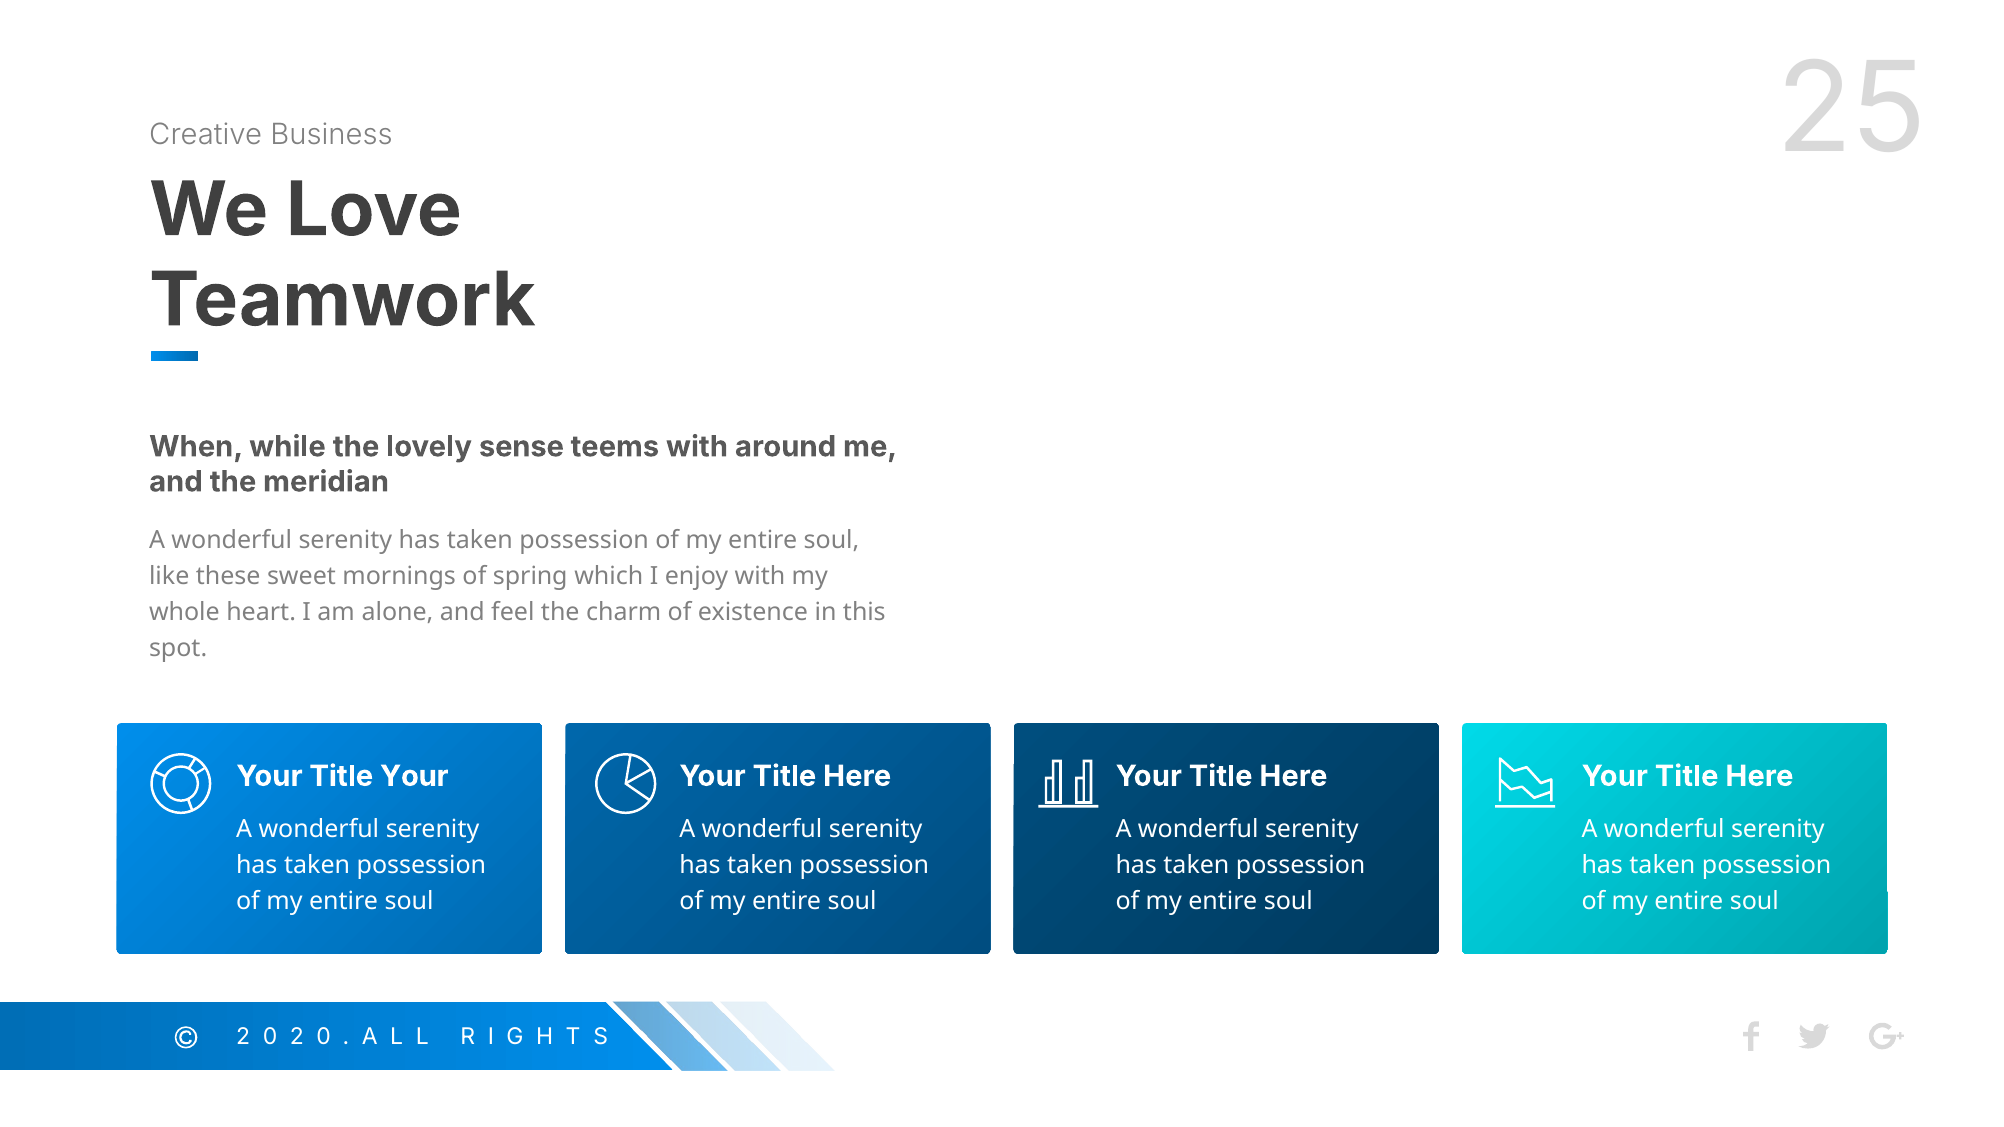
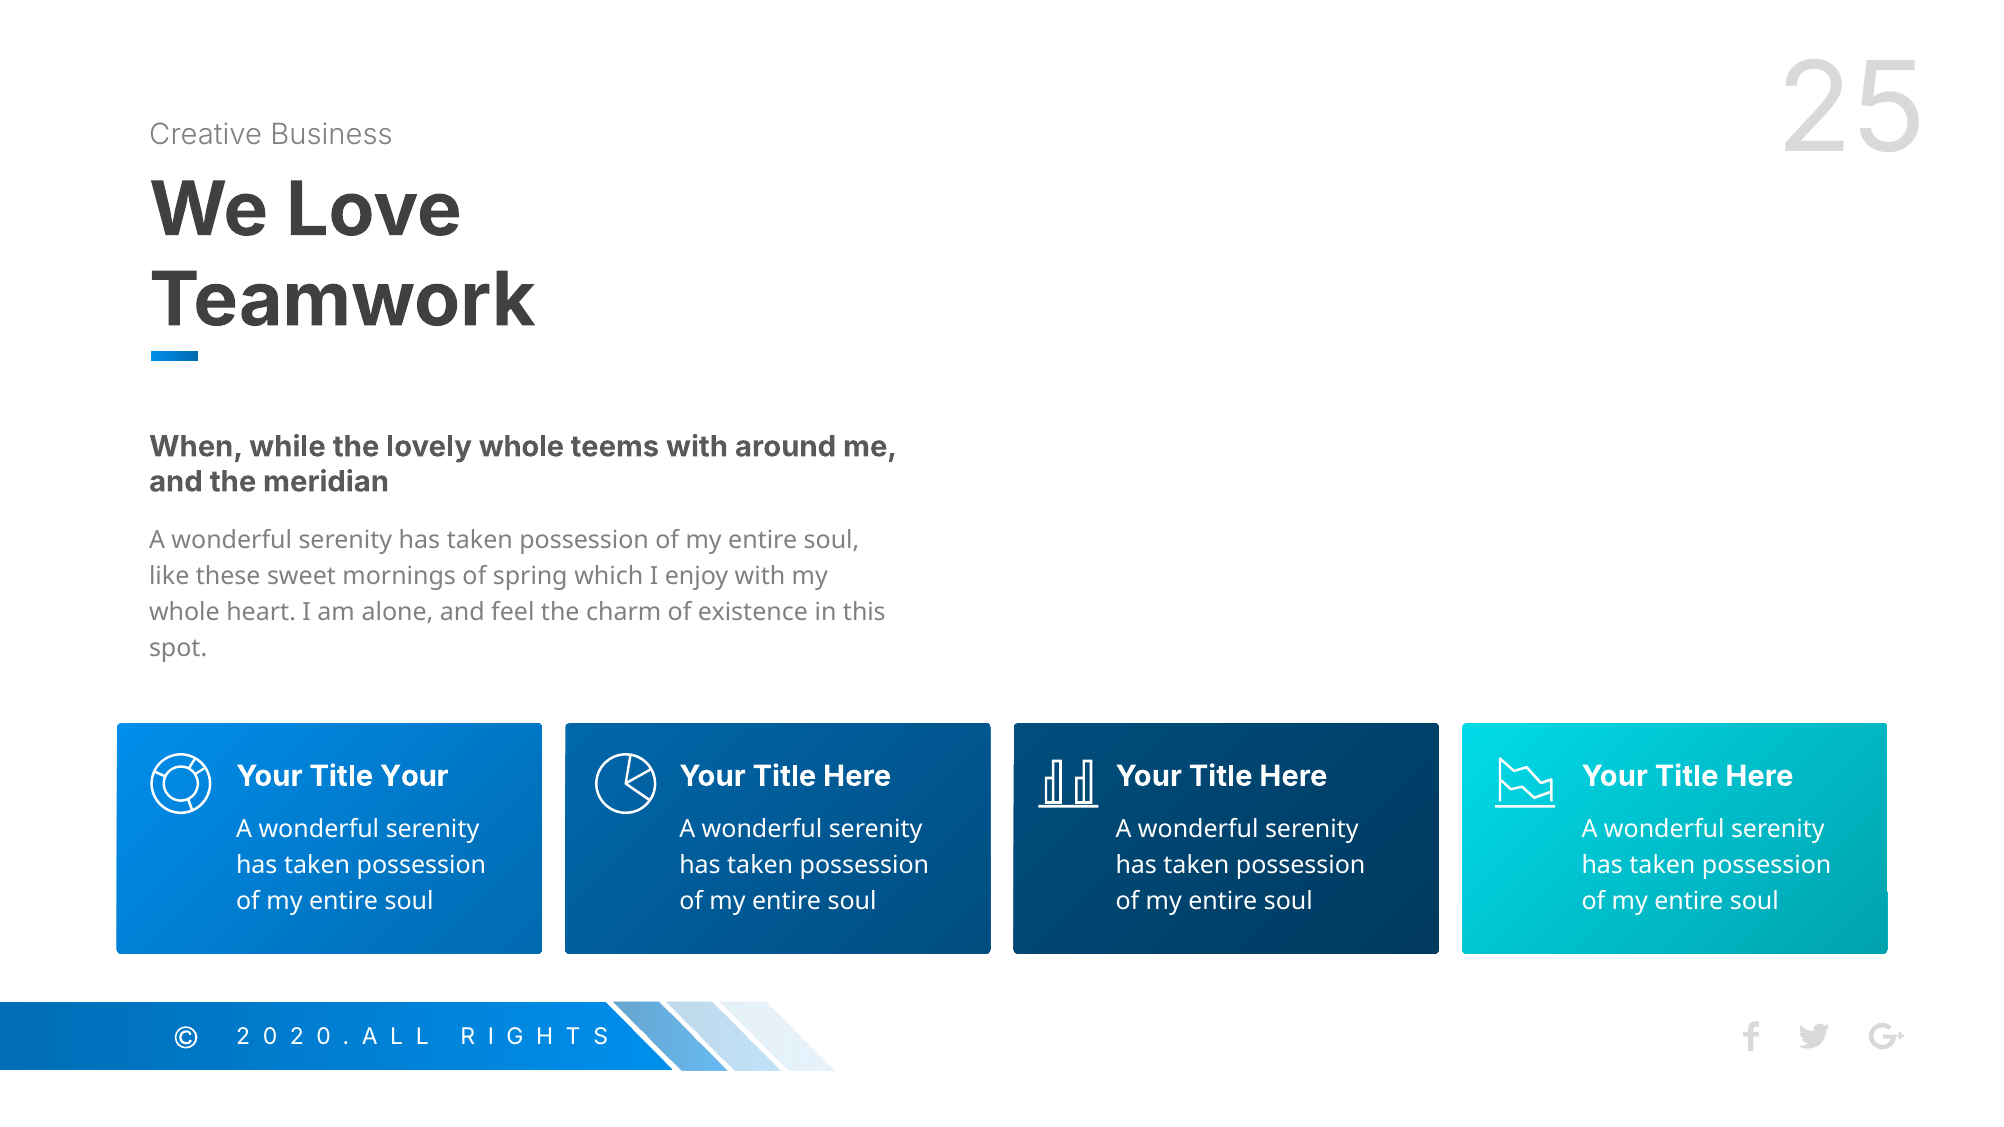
lovely sense: sense -> whole (521, 447)
